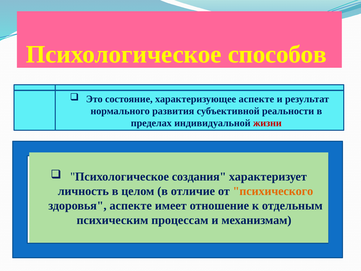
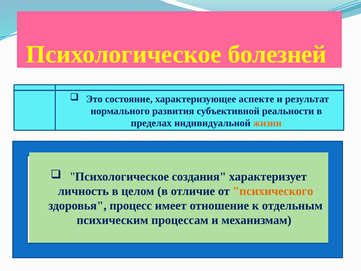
способов: способов -> болезней (277, 54)
жизни colour: red -> orange (267, 123)
здоровья аспекте: аспекте -> процесс (131, 205)
